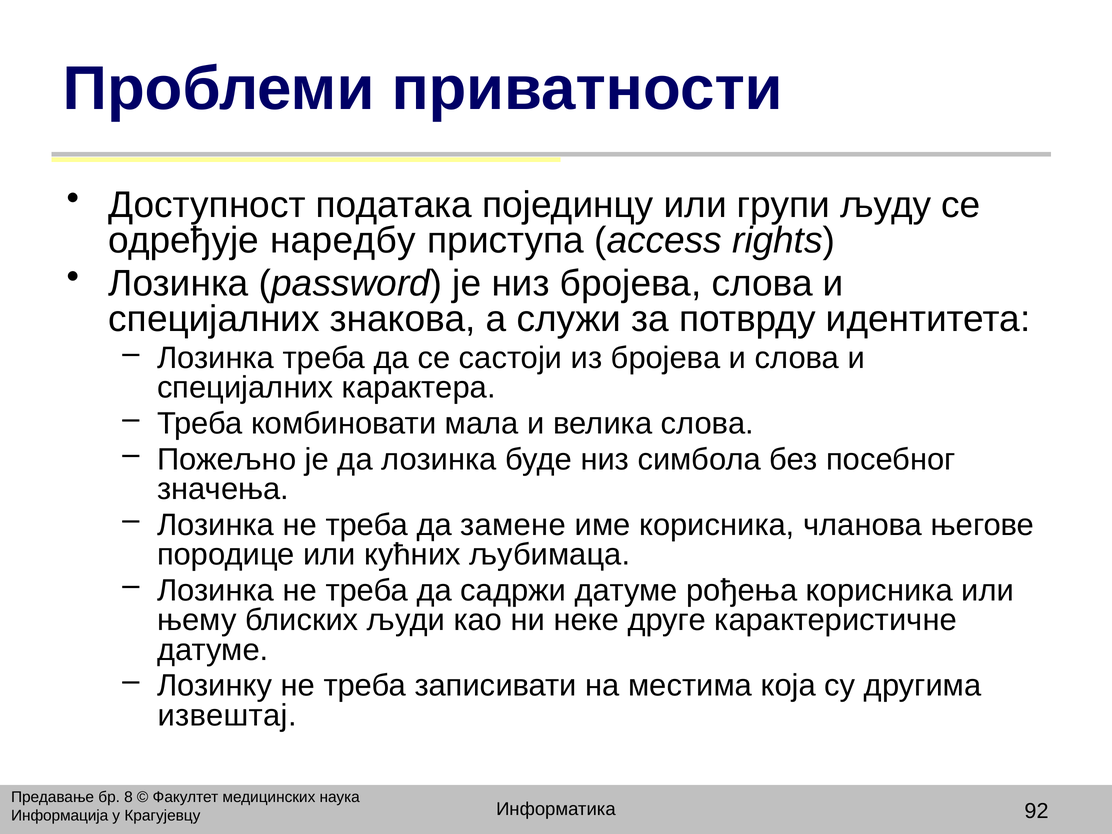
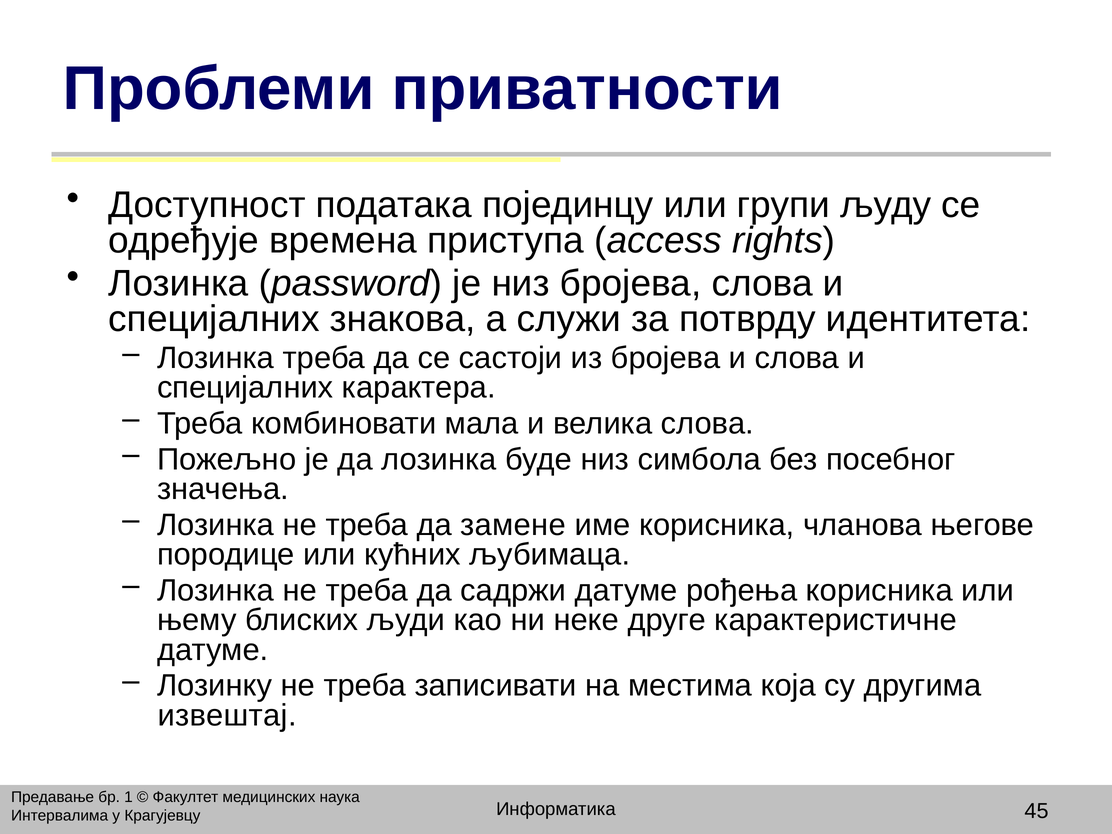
наредбу: наредбу -> времена (343, 240)
8: 8 -> 1 (128, 797)
92: 92 -> 45 (1037, 811)
Информација: Информација -> Интервалима (60, 816)
